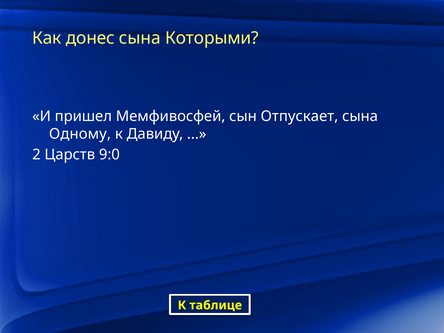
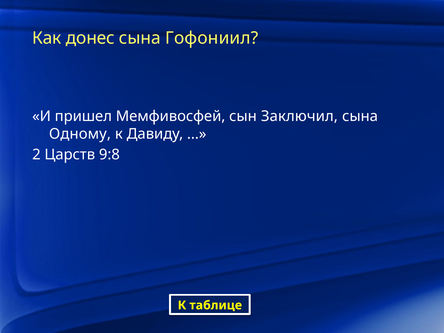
Которыми: Которыми -> Гофониил (212, 38)
Отпускает: Отпускает -> Заключил (299, 116)
9:0: 9:0 -> 9:8 (109, 155)
